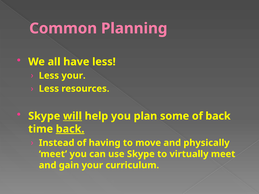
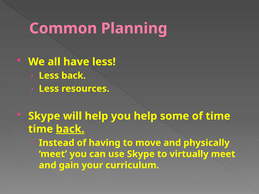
Less your: your -> back (74, 76)
will underline: present -> none (72, 116)
you plan: plan -> help (145, 116)
of back: back -> time (218, 116)
